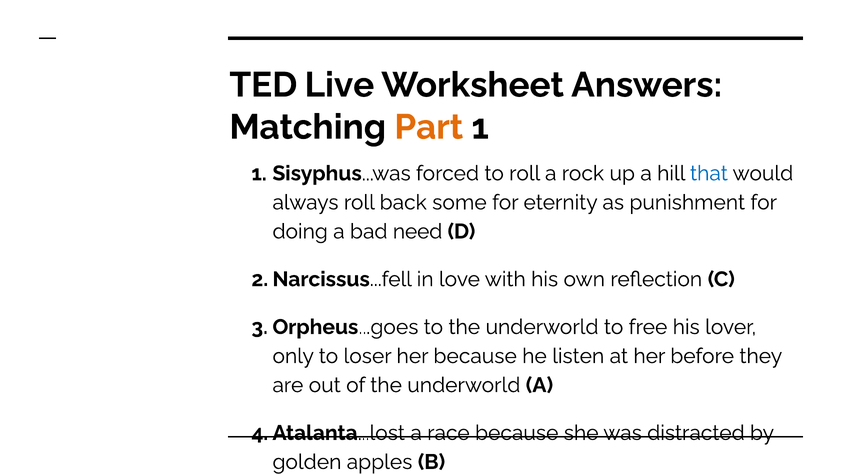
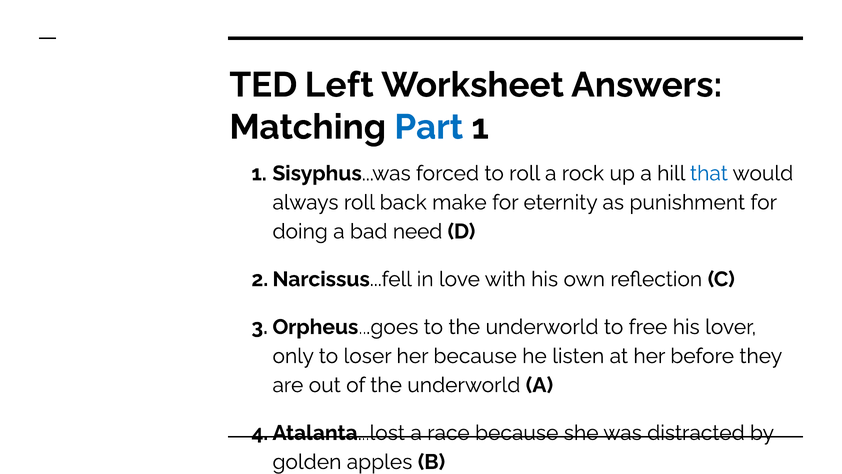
Live: Live -> Left (339, 85)
Part colour: orange -> blue (429, 127)
some: some -> make (459, 202)
